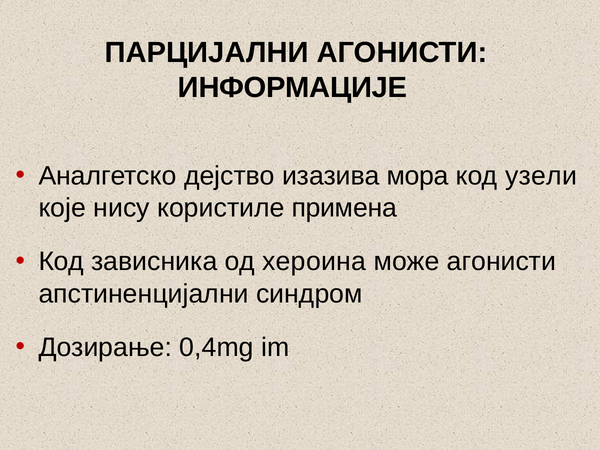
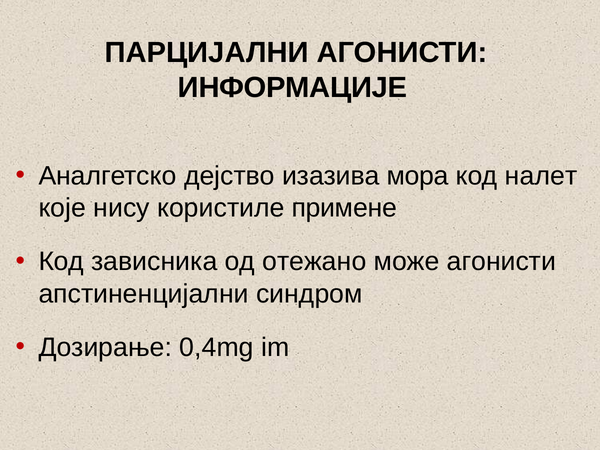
узели: узели -> налет (541, 176)
примена: примена -> примене (344, 208)
хероина: хероина -> отежано (314, 262)
